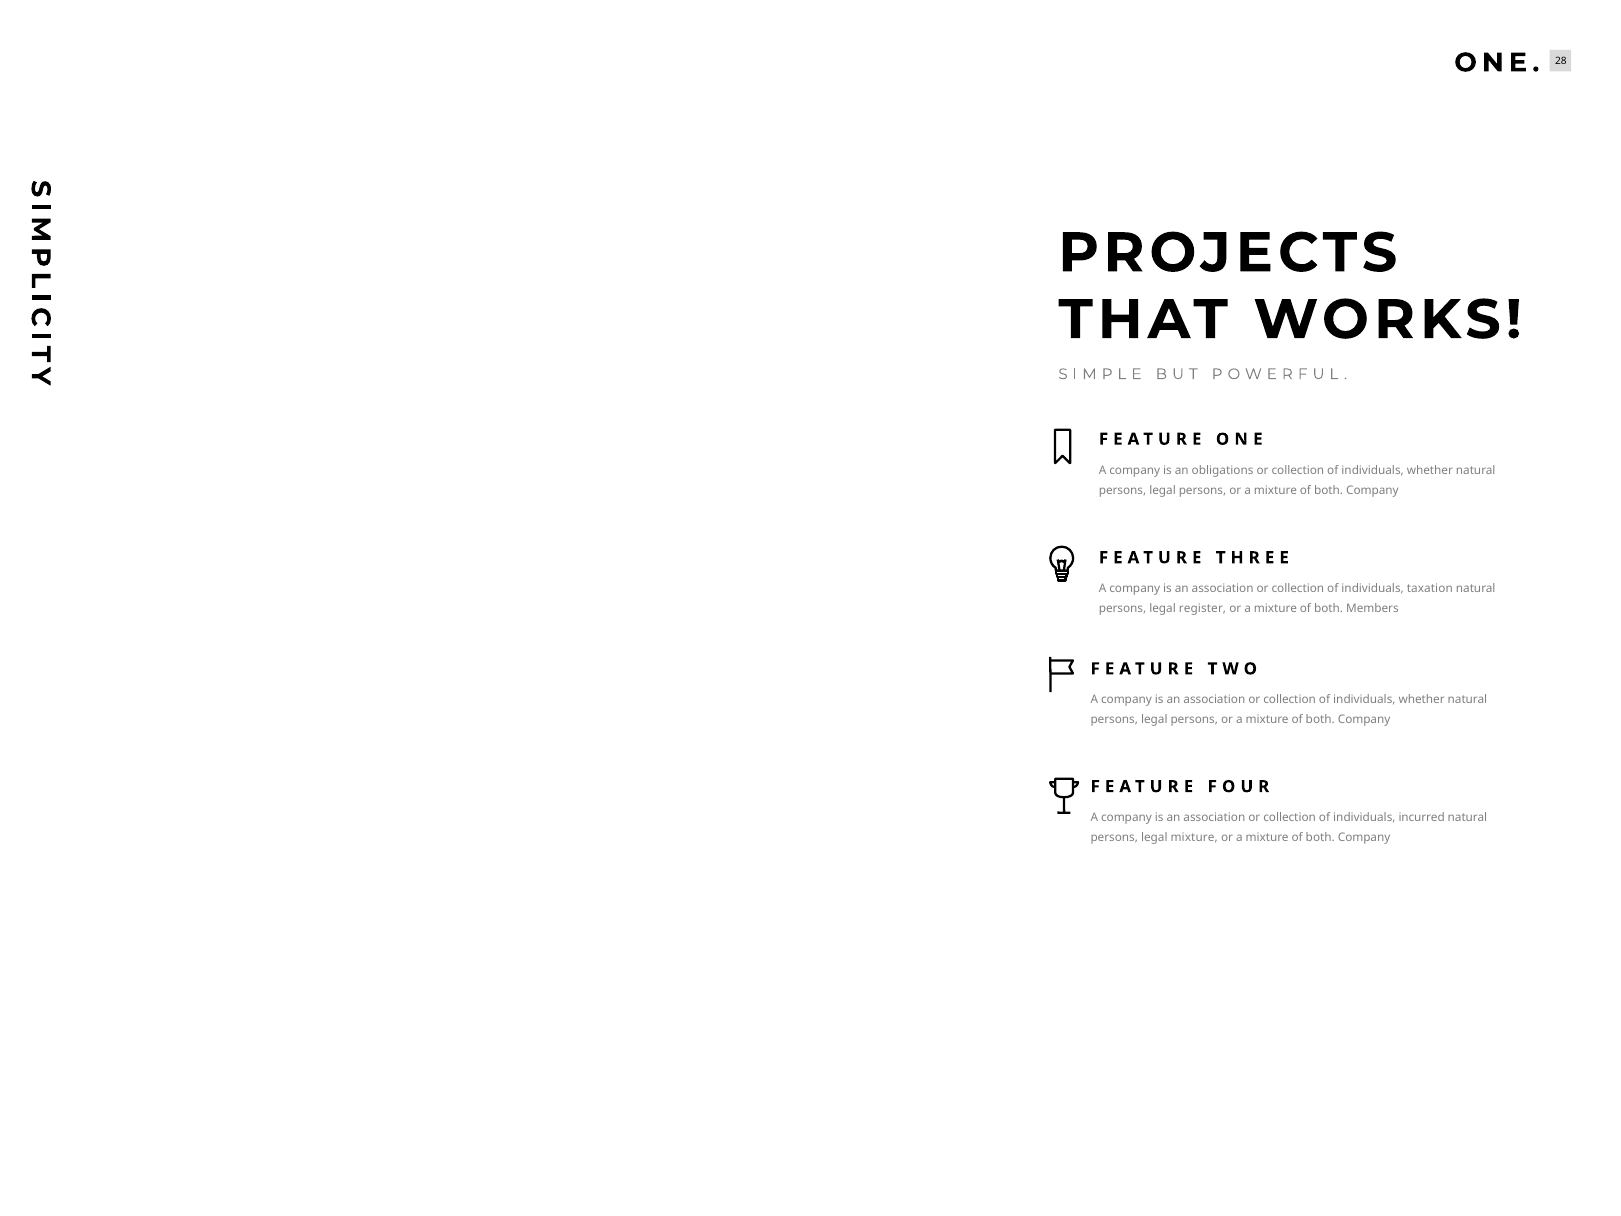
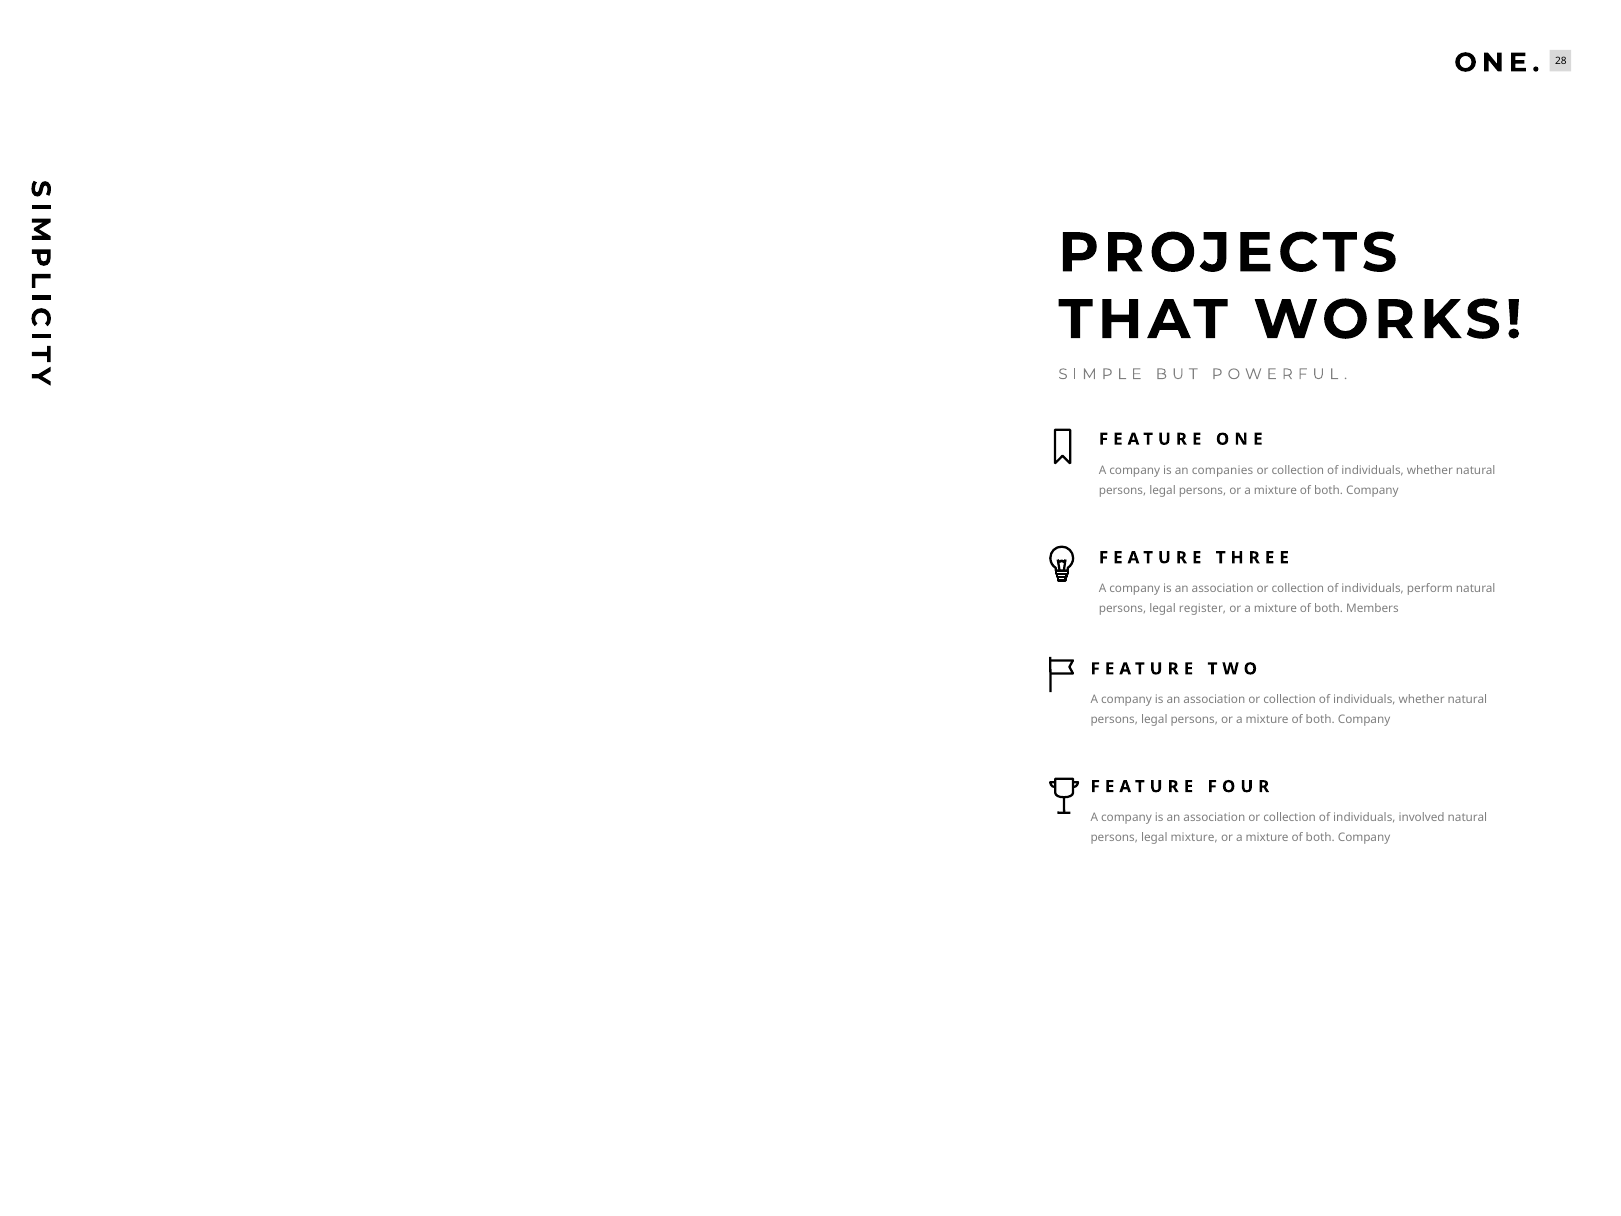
obligations: obligations -> companies (1223, 470)
taxation: taxation -> perform (1430, 589)
incurred: incurred -> involved (1422, 818)
